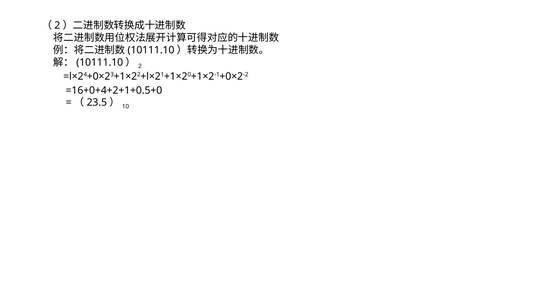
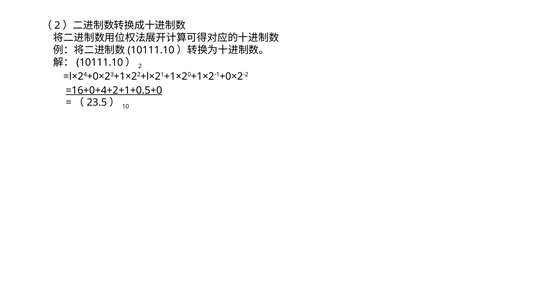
=16+0+4+2+1+0.5+0 underline: none -> present (114, 90)
